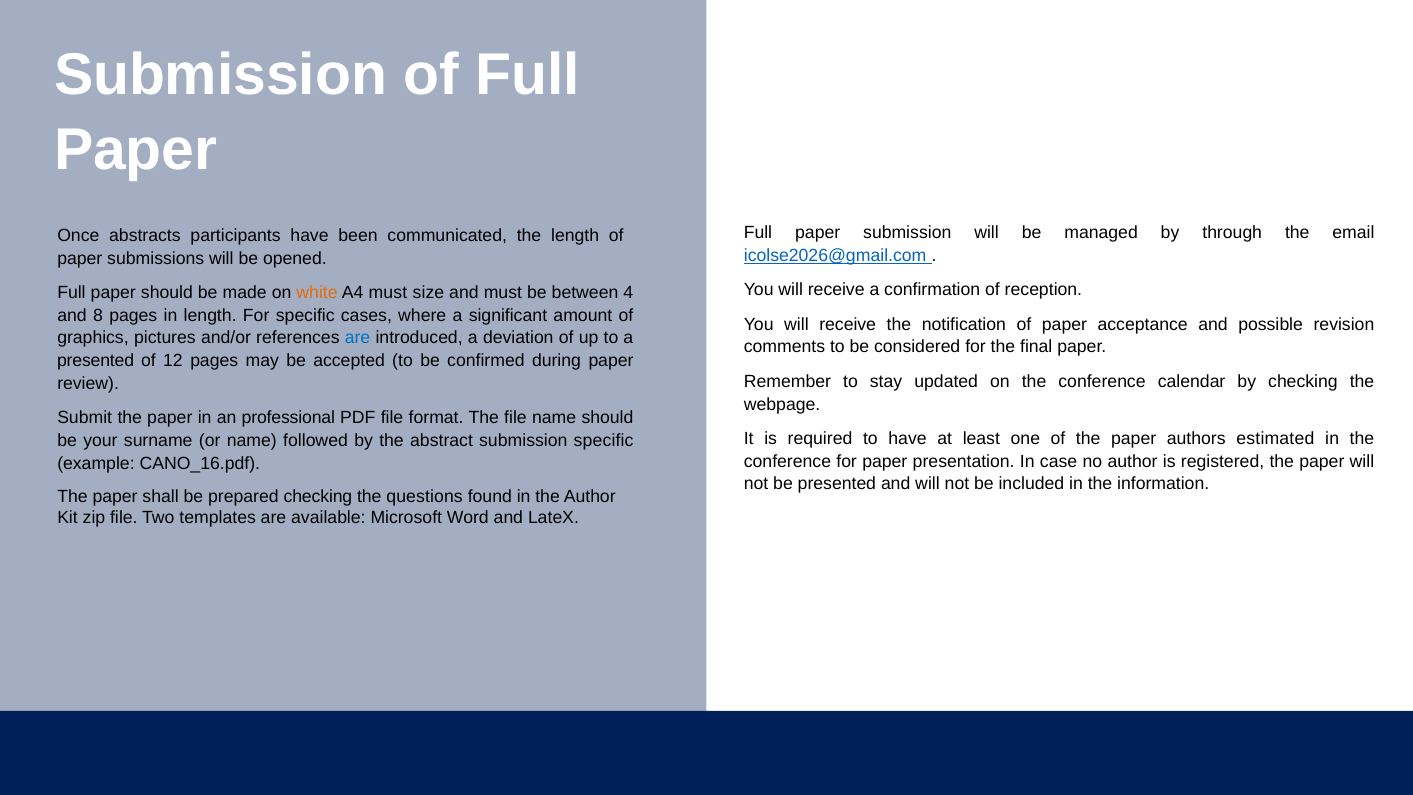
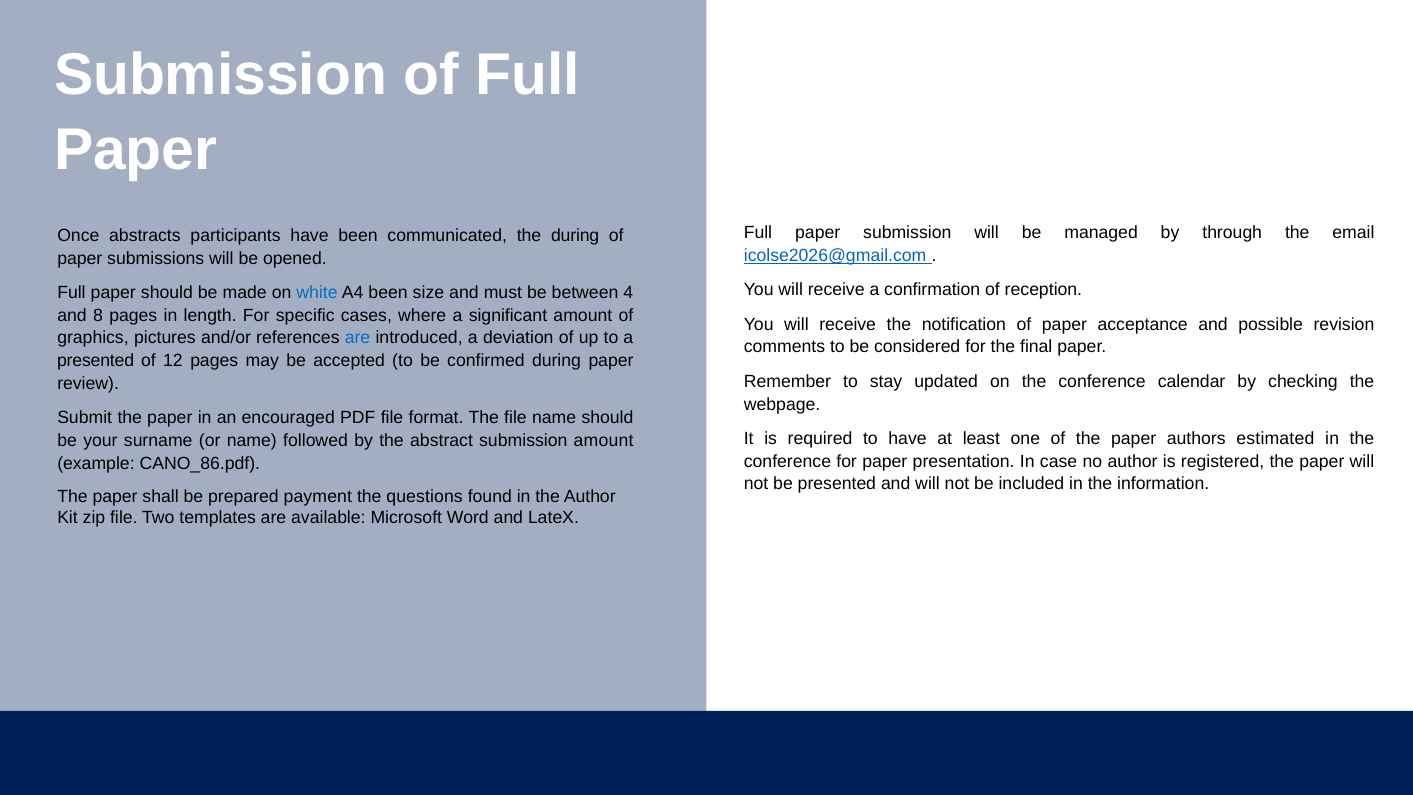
the length: length -> during (575, 236)
white colour: orange -> blue (317, 293)
A4 must: must -> been (388, 293)
professional: professional -> encouraged (288, 418)
submission specific: specific -> amount (604, 440)
CANO_16.pdf: CANO_16.pdf -> CANO_86.pdf (200, 463)
prepared checking: checking -> payment (318, 496)
